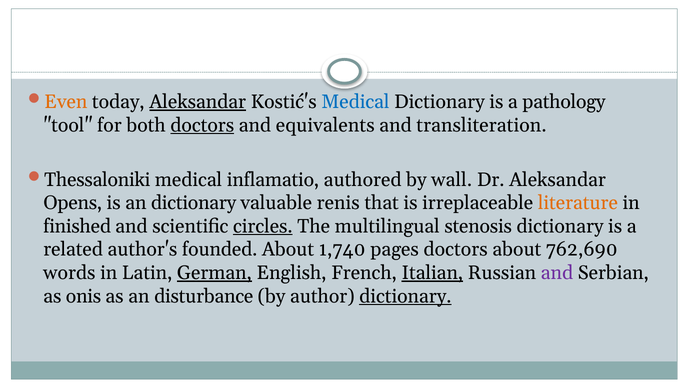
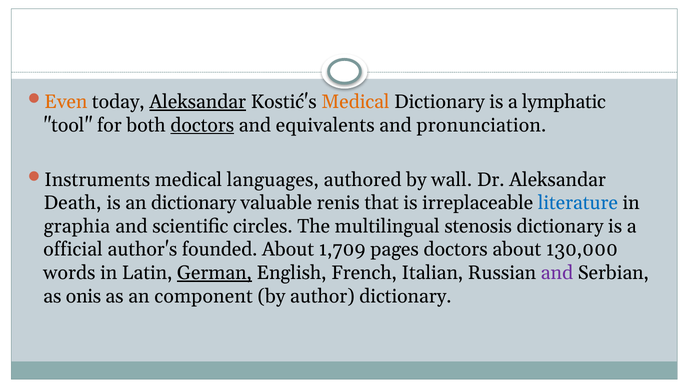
Medical colour: blue -> orange (355, 102)
pathology: pathology -> lymphatic (564, 102)
transliteration: transliteration -> pronunciation (481, 125)
Thessaloniki: Thessaloniki -> Instruments (97, 179)
inflamatio: inflamatio -> languages (273, 179)
Opens: Opens -> Death (73, 203)
literature colour: orange -> blue (578, 203)
finished: finished -> graphia (77, 226)
circles underline: present -> none (263, 226)
related: related -> official (73, 249)
1,740: 1,740 -> 1,709 (342, 249)
762,690: 762,690 -> 130,000 (582, 249)
Italian underline: present -> none (432, 273)
disturbance: disturbance -> component (204, 296)
dictionary underline: present -> none (405, 296)
